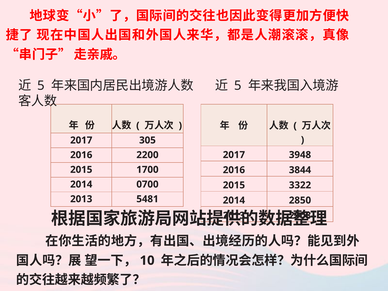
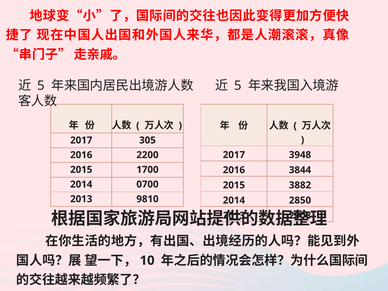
3322: 3322 -> 3882 (300, 185)
5481: 5481 -> 9810 (147, 199)
